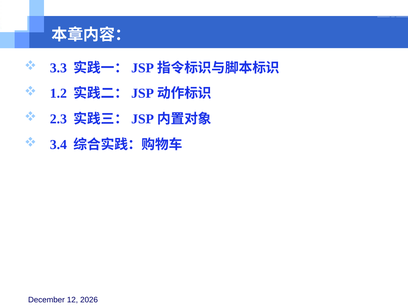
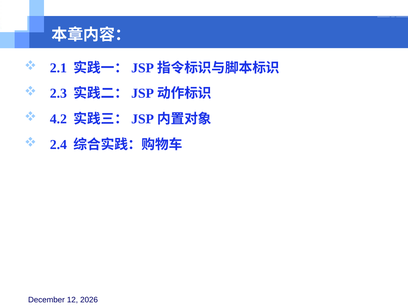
3.3: 3.3 -> 2.1 (58, 68)
1.2: 1.2 -> 2.3 (58, 93)
2.3: 2.3 -> 4.2 (58, 119)
3.4: 3.4 -> 2.4 (58, 145)
